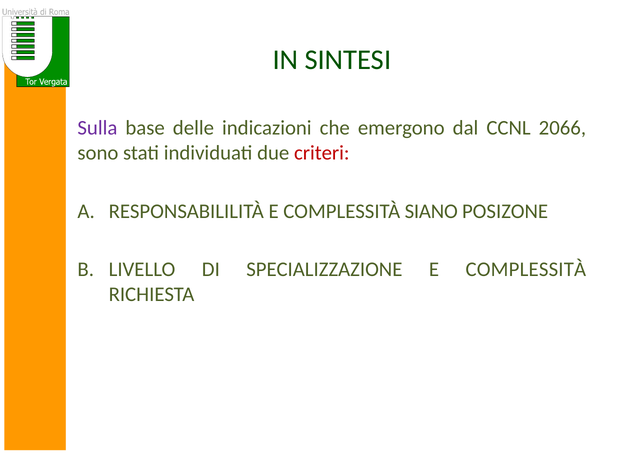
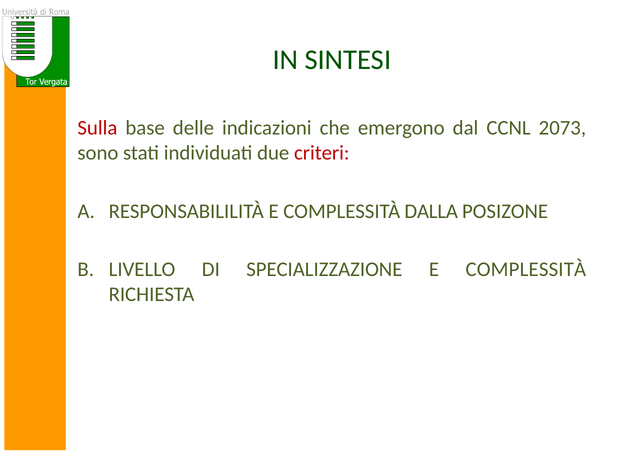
Sulla colour: purple -> red (97, 128)
2066: 2066 -> 2073 (562, 128)
SIANO: SIANO -> DALLA (431, 211)
